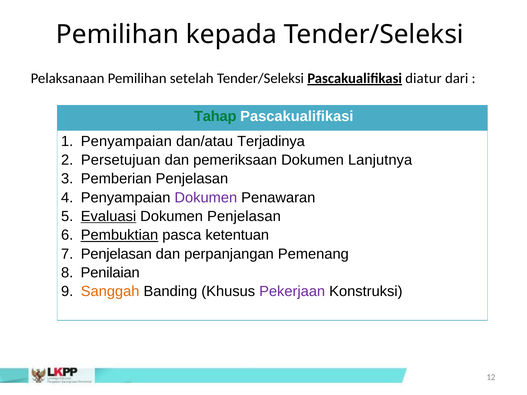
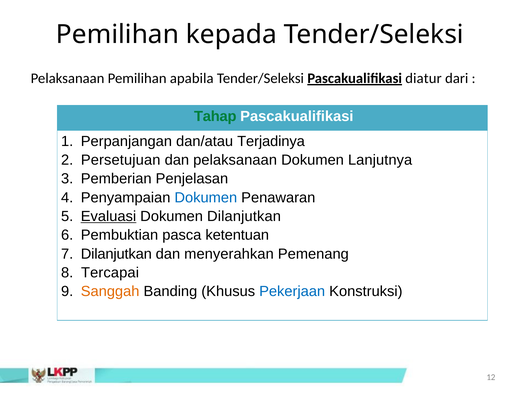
setelah: setelah -> apabila (192, 78)
Penyampaian: Penyampaian -> Perpanjangan (126, 141)
dan pemeriksaan: pemeriksaan -> pelaksanaan (235, 160)
Dokumen colour: purple -> blue (206, 198)
Dokumen Penjelasan: Penjelasan -> Dilanjutkan (244, 216)
Pembuktian underline: present -> none (120, 235)
Penjelasan: Penjelasan -> Dilanjutkan (116, 254)
perpanjangan: perpanjangan -> menyerahkan (229, 254)
Penilaian: Penilaian -> Tercapai (110, 273)
Pekerjaan colour: purple -> blue (292, 292)
